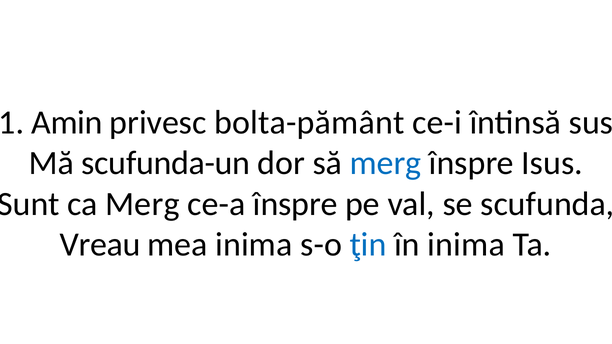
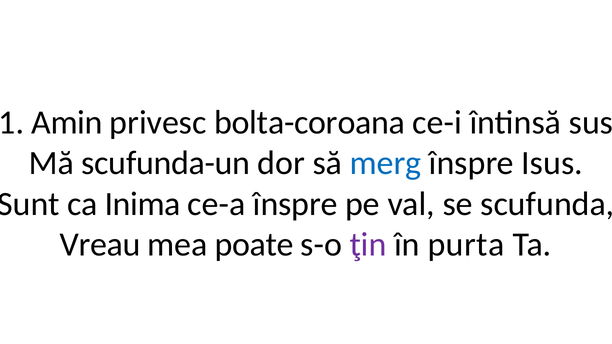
bolta-pământ: bolta-pământ -> bolta-coroana (310, 123)
ca Merg: Merg -> Inima (143, 204)
mea inima: inima -> poate (254, 245)
ţin colour: blue -> purple (368, 245)
în inima: inima -> purta (466, 245)
